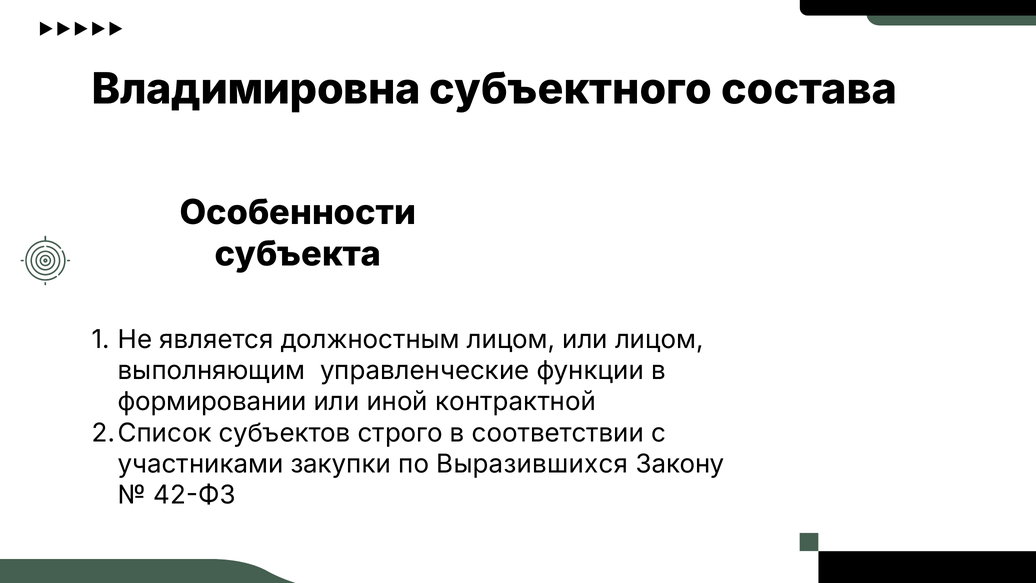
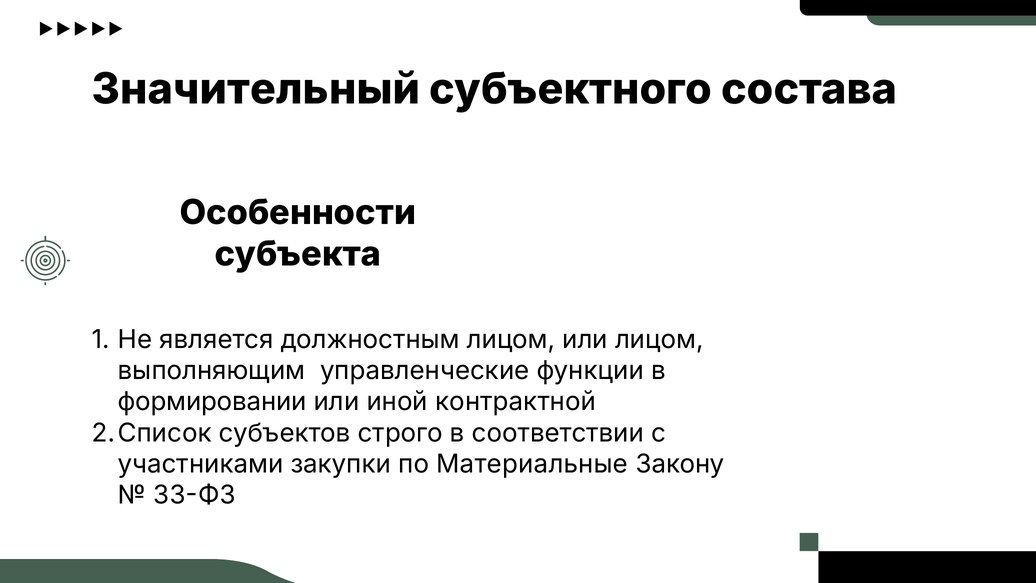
Владимировна: Владимировна -> Значительный (256, 90)
Выразившихся: Выразившихся -> Материальные (532, 464)
42-ФЗ: 42-ФЗ -> 33-ФЗ (195, 495)
